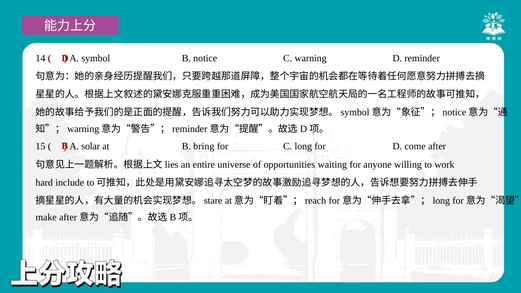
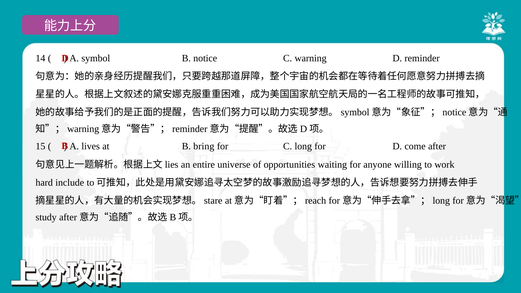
solar: solar -> lives (91, 146)
make: make -> study (46, 217)
